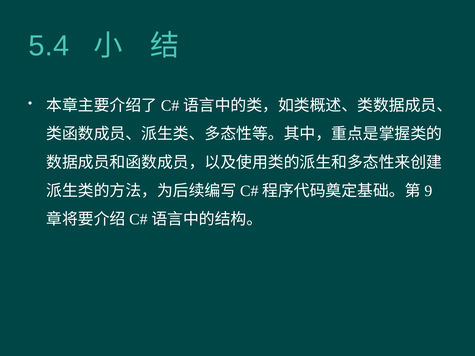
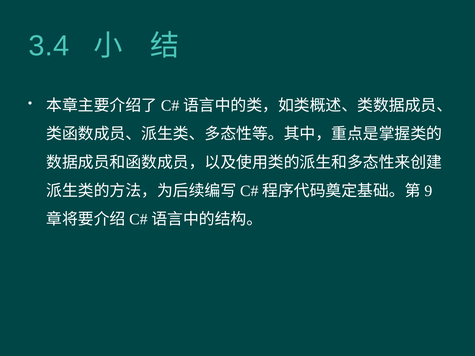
5.4: 5.4 -> 3.4 (49, 46)
